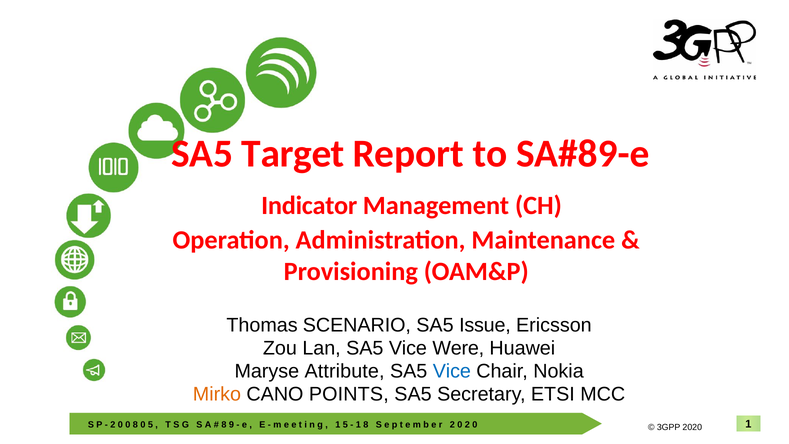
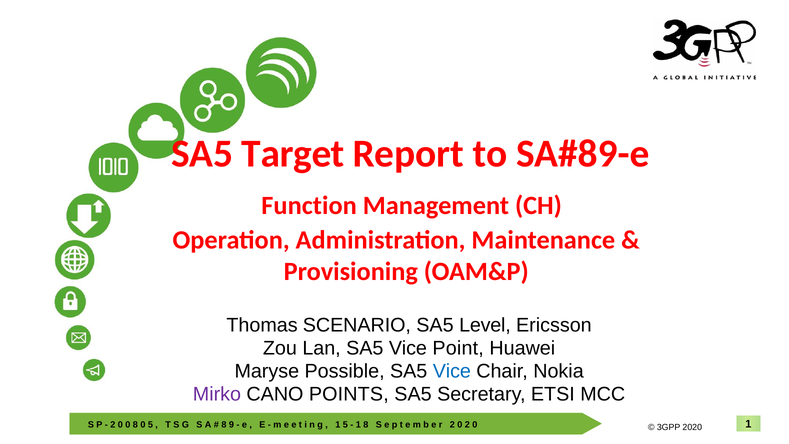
Indicator: Indicator -> Function (309, 206)
Issue: Issue -> Level (485, 325)
Were: Were -> Point (458, 348)
Attribute: Attribute -> Possible (345, 371)
Mirko colour: orange -> purple (217, 394)
